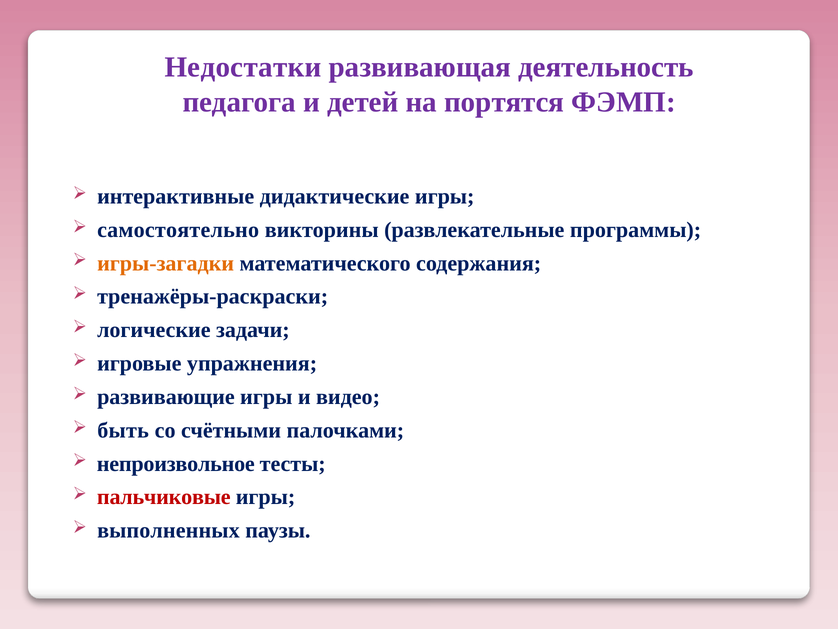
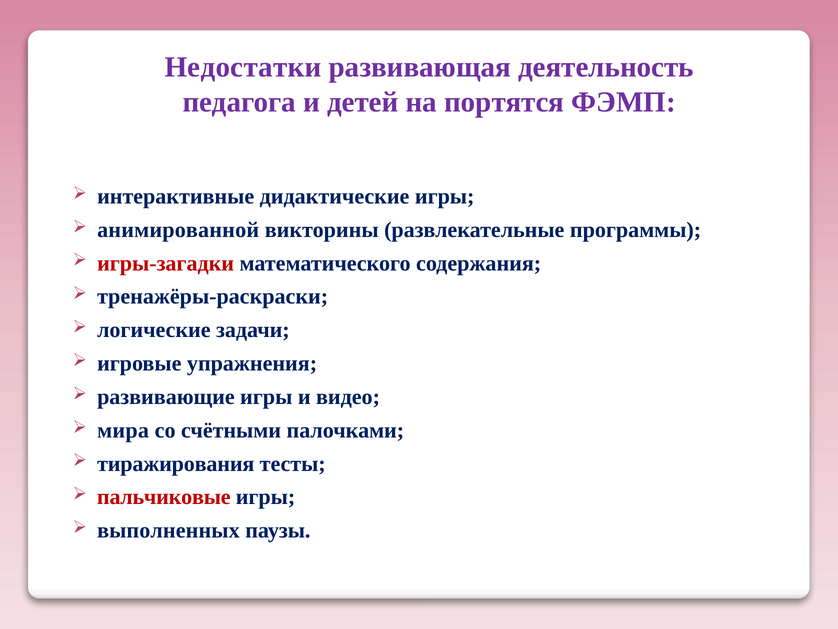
самостоятельно: самостоятельно -> анимированной (178, 230)
игры-загадки colour: orange -> red (166, 263)
быть: быть -> мира (123, 430)
непроизвольное: непроизвольное -> тиражирования (176, 463)
